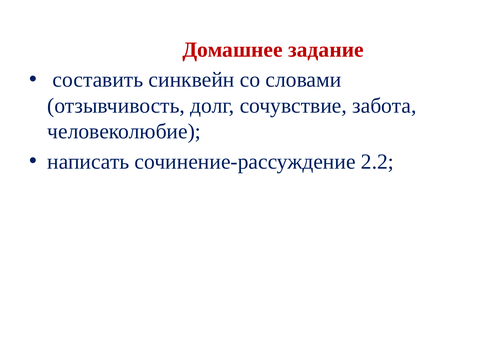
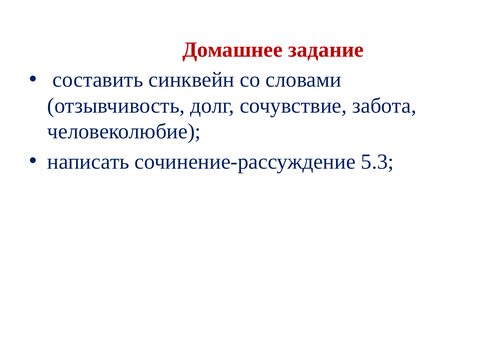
2.2: 2.2 -> 5.3 (377, 162)
